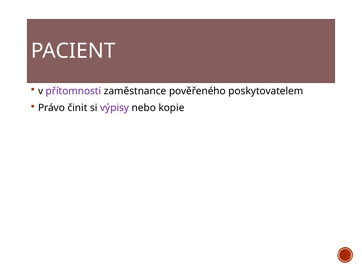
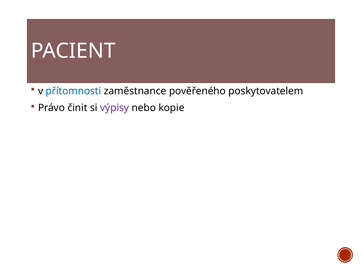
přítomnosti colour: purple -> blue (73, 91)
